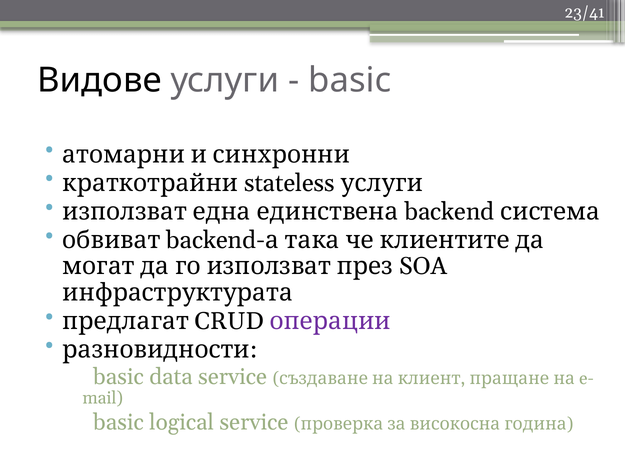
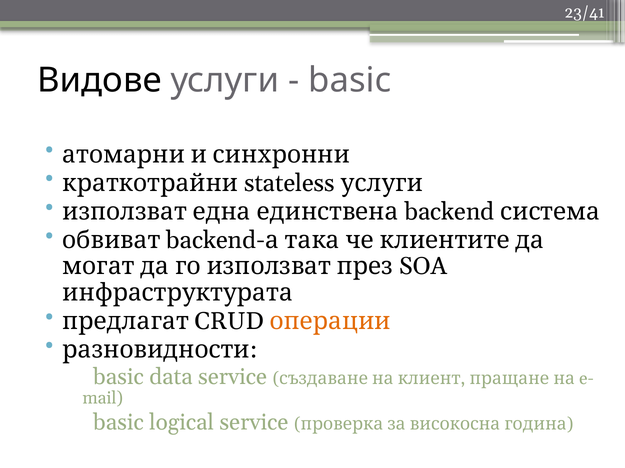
операции colour: purple -> orange (330, 322)
